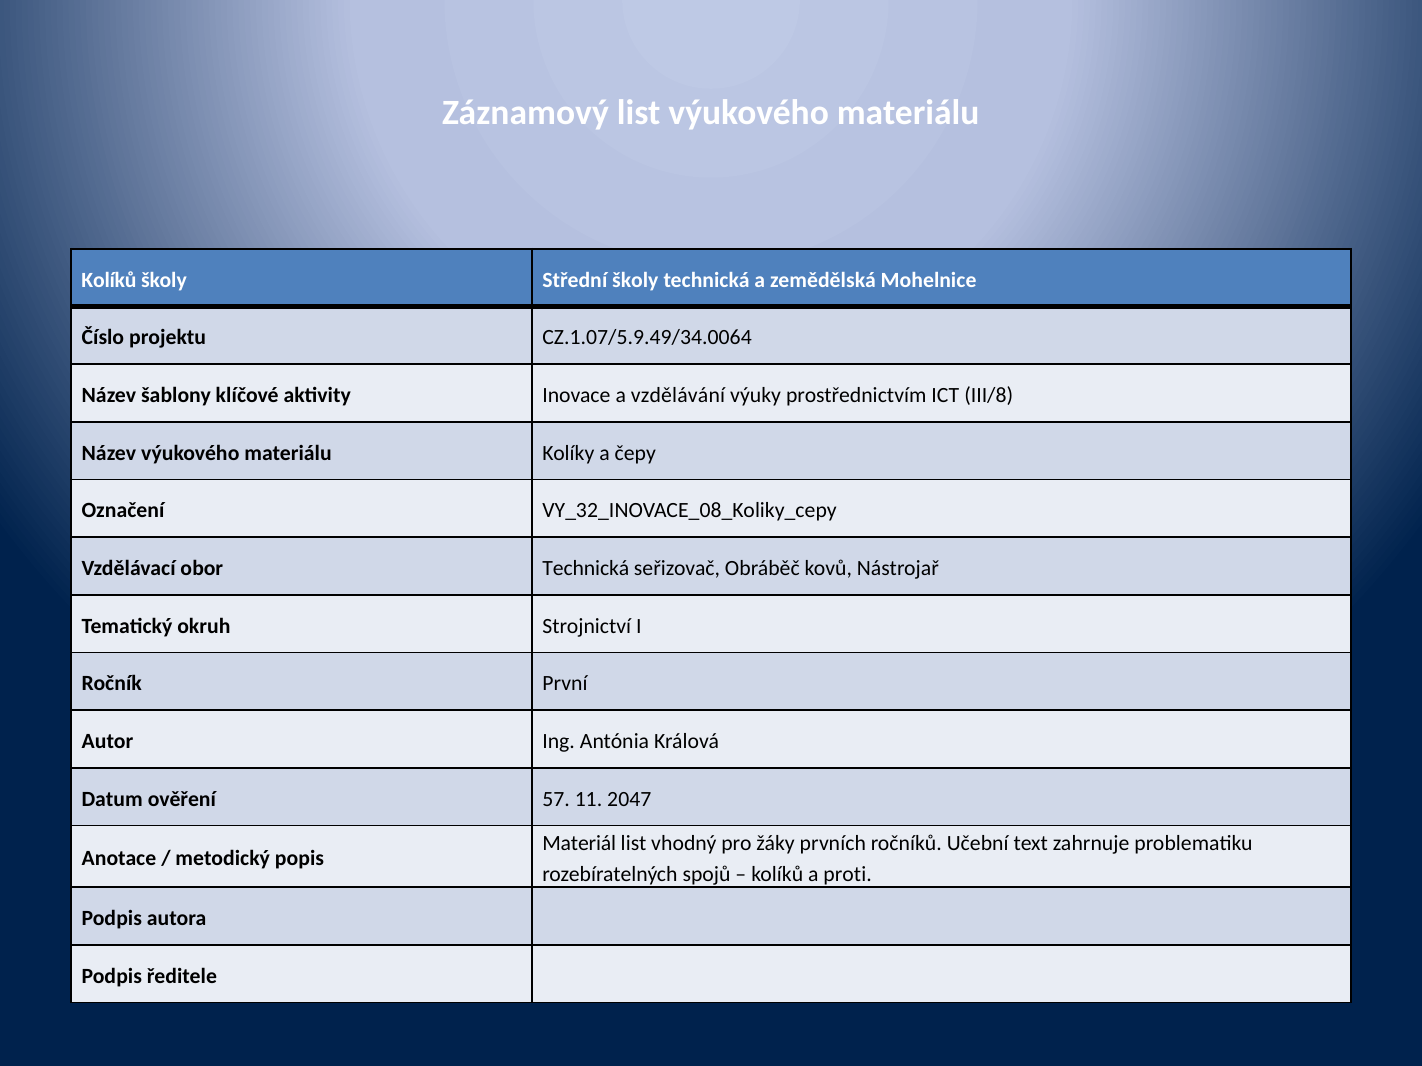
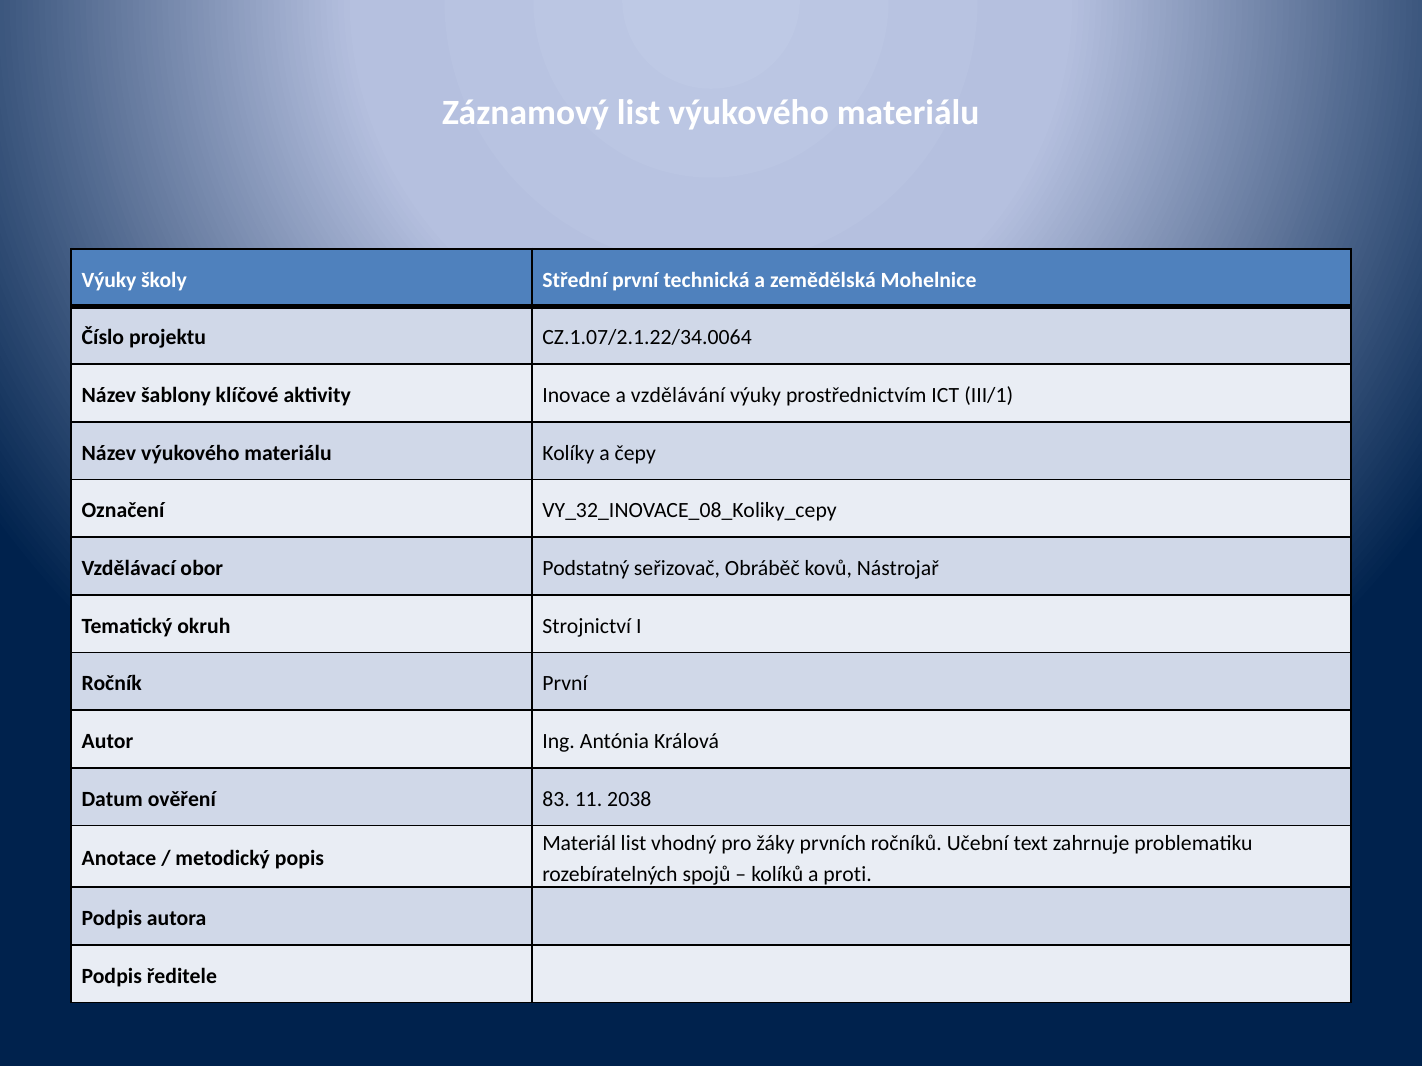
Kolíků: Kolíků -> Výuky (109, 280)
Střední školy: školy -> první (635, 280)
CZ.1.07/5.9.49/34.0064: CZ.1.07/5.9.49/34.0064 -> CZ.1.07/2.1.22/34.0064 (647, 338)
III/8: III/8 -> III/1 (989, 395)
obor Technická: Technická -> Podstatný (586, 569)
57: 57 -> 83 (556, 799)
2047: 2047 -> 2038 (629, 799)
